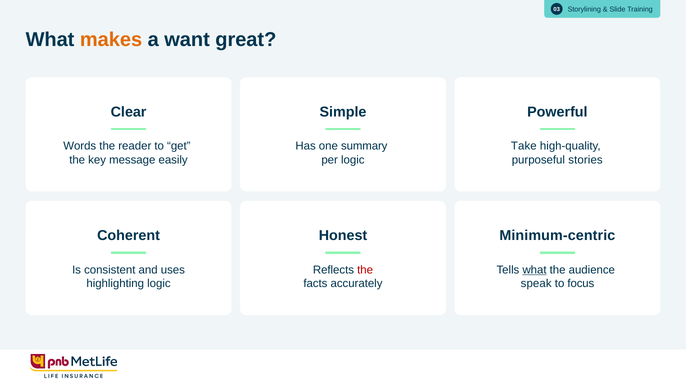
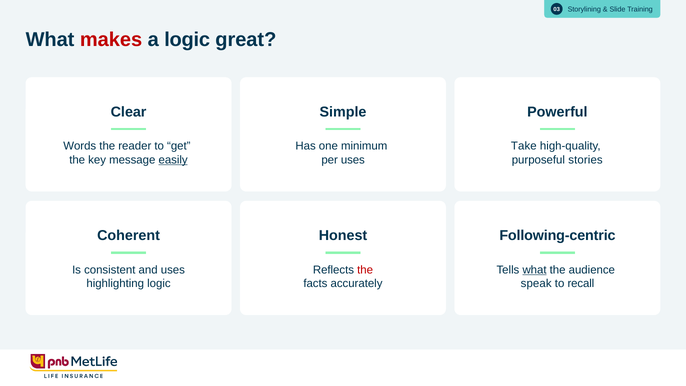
makes colour: orange -> red (111, 39)
a want: want -> logic (187, 39)
summary: summary -> minimum (364, 146)
easily underline: none -> present (173, 160)
per logic: logic -> uses (353, 160)
Minimum-centric: Minimum-centric -> Following-centric (557, 236)
focus: focus -> recall (581, 283)
